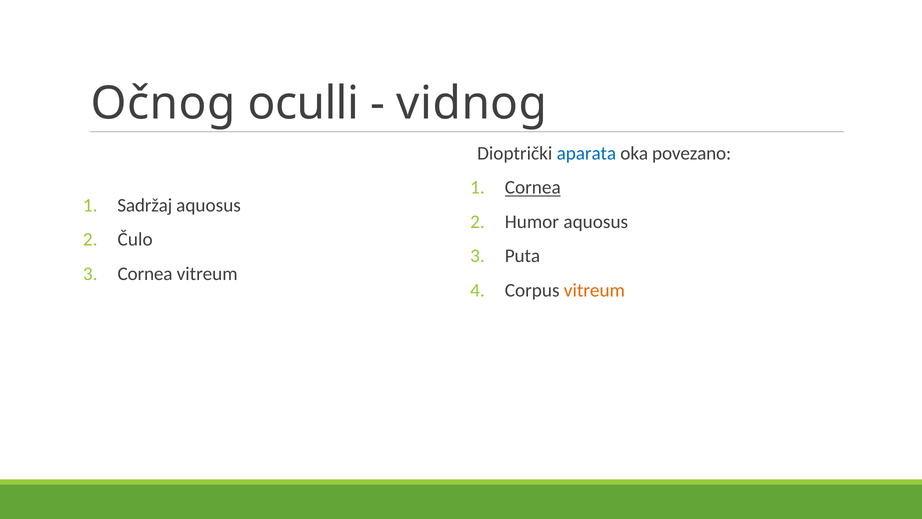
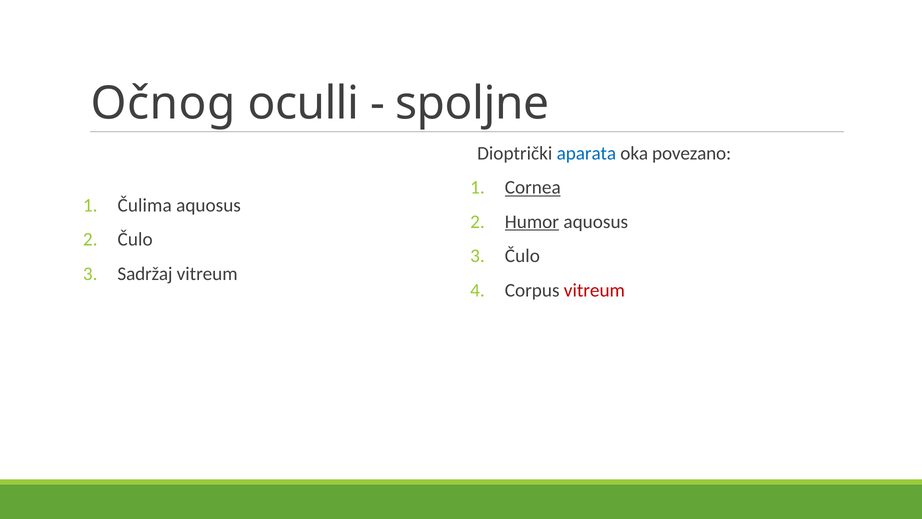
vidnog: vidnog -> spoljne (472, 103)
Sadržaj: Sadržaj -> Čulima (145, 205)
Humor underline: none -> present (532, 222)
Puta: Puta -> Čulo (522, 256)
Cornea: Cornea -> Sadržaj (145, 274)
vitreum colour: orange -> red (594, 290)
